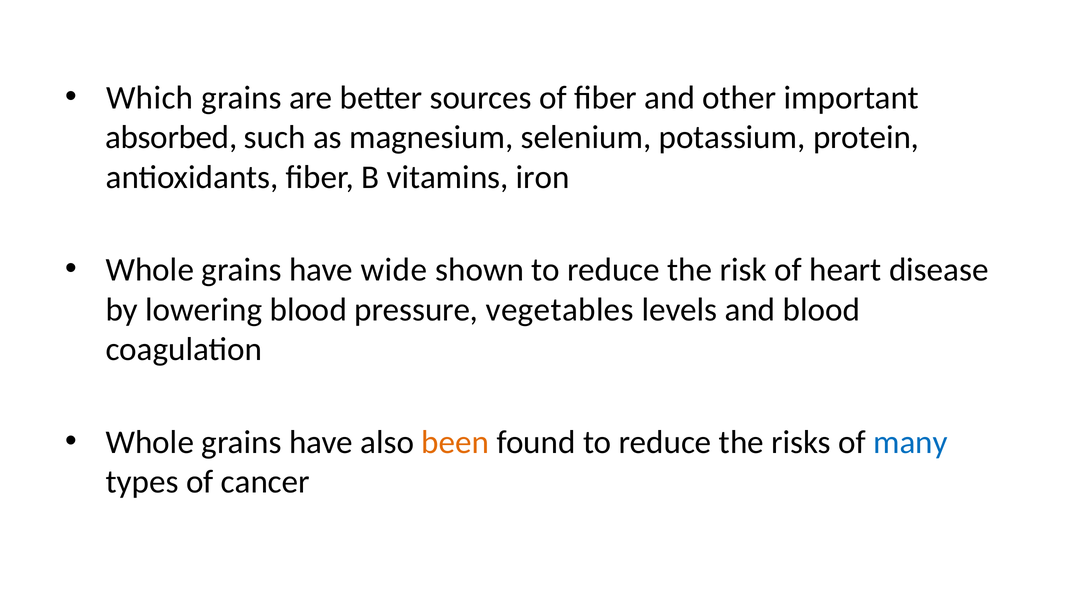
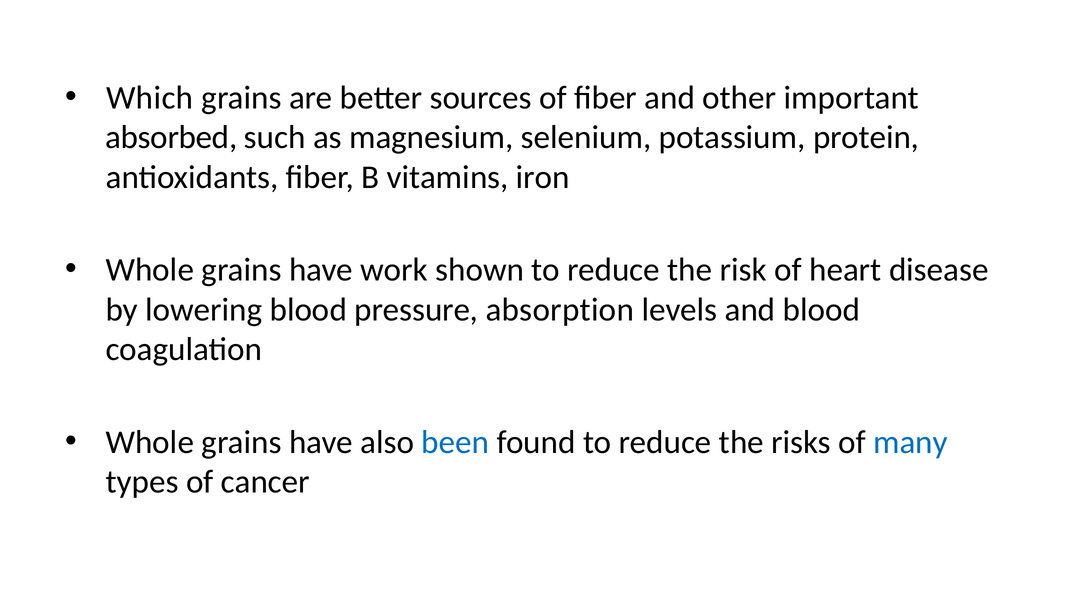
wide: wide -> work (394, 270)
vegetables: vegetables -> absorption (560, 310)
been colour: orange -> blue (455, 442)
